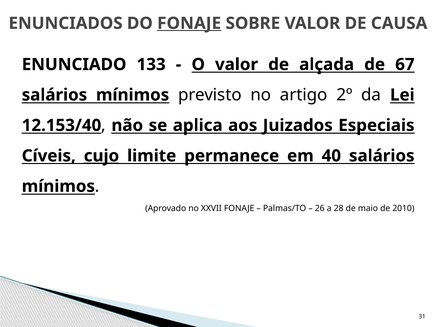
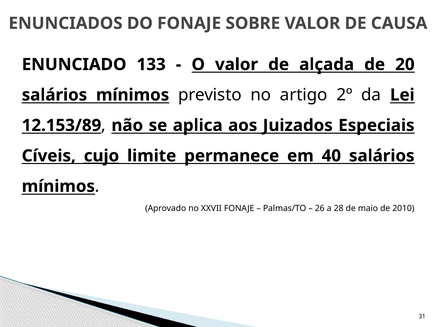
FONAJE underline: present -> none (189, 23)
67: 67 -> 20 (405, 64)
12.153/40: 12.153/40 -> 12.153/89 (62, 125)
